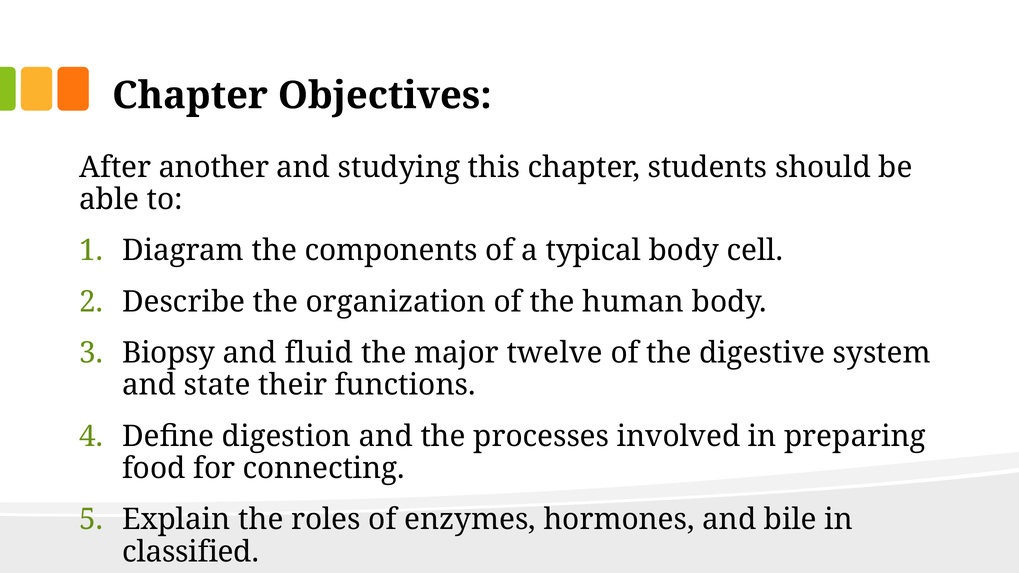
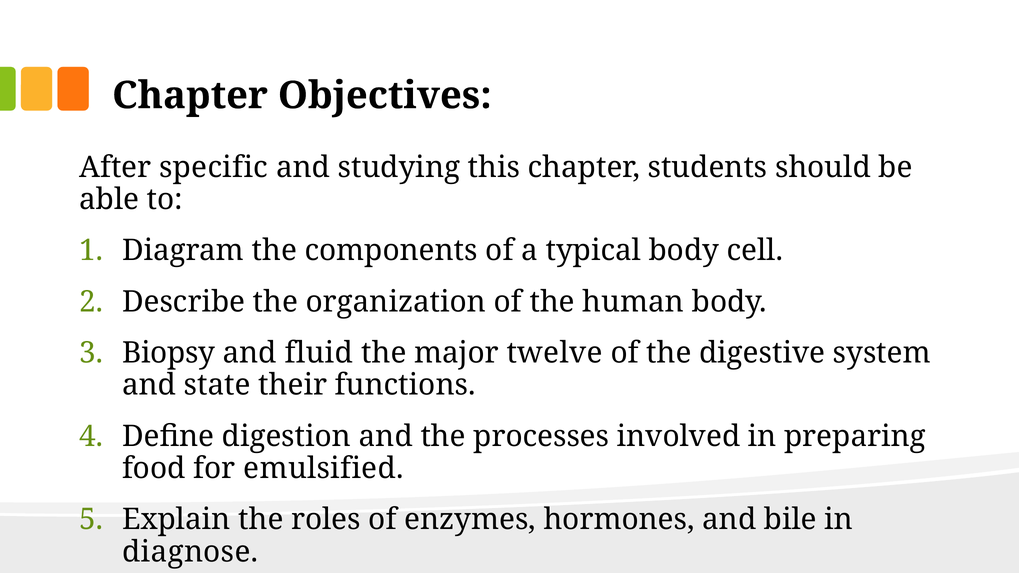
another: another -> specific (214, 167)
connecting: connecting -> emulsified (323, 469)
classified: classified -> diagnose (190, 552)
